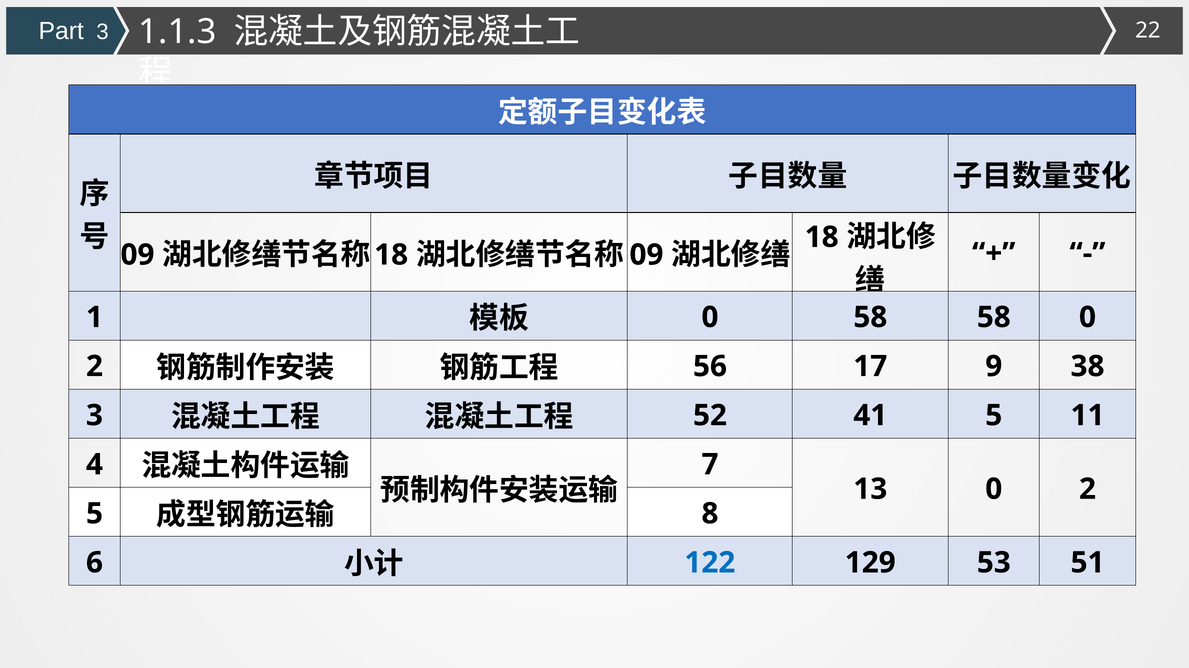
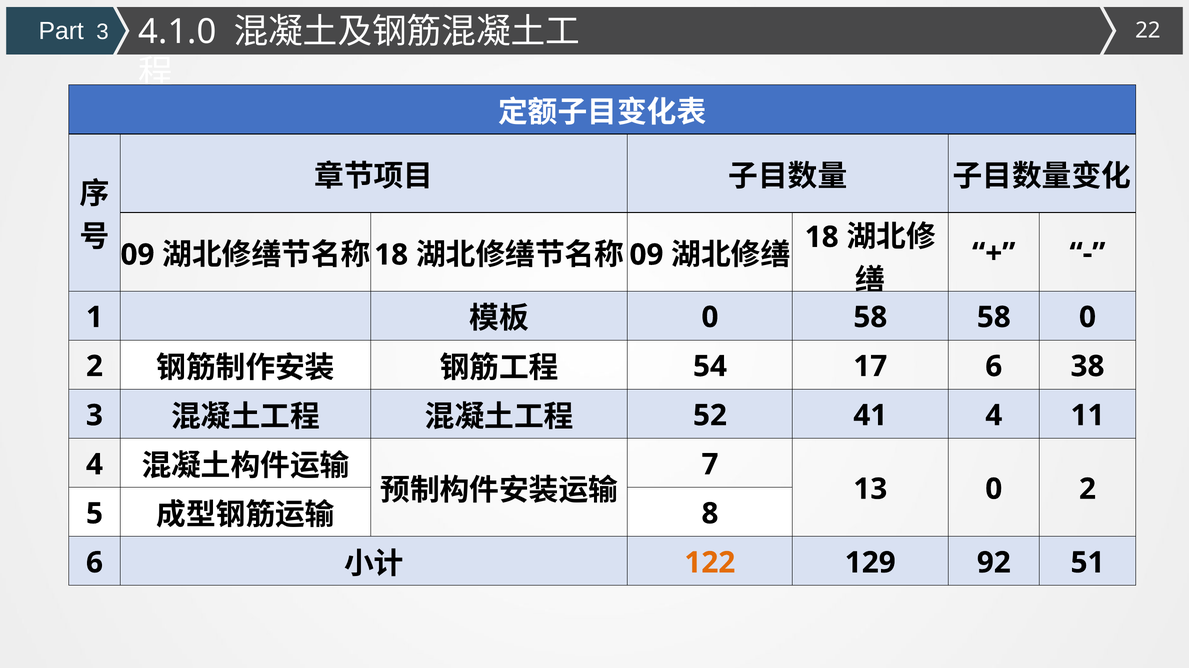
1.1.3: 1.1.3 -> 4.1.0 (177, 32)
56: 56 -> 54 (710, 367)
17 9: 9 -> 6 (994, 367)
41 5: 5 -> 4 (994, 416)
122 colour: blue -> orange (710, 563)
53: 53 -> 92 (994, 563)
